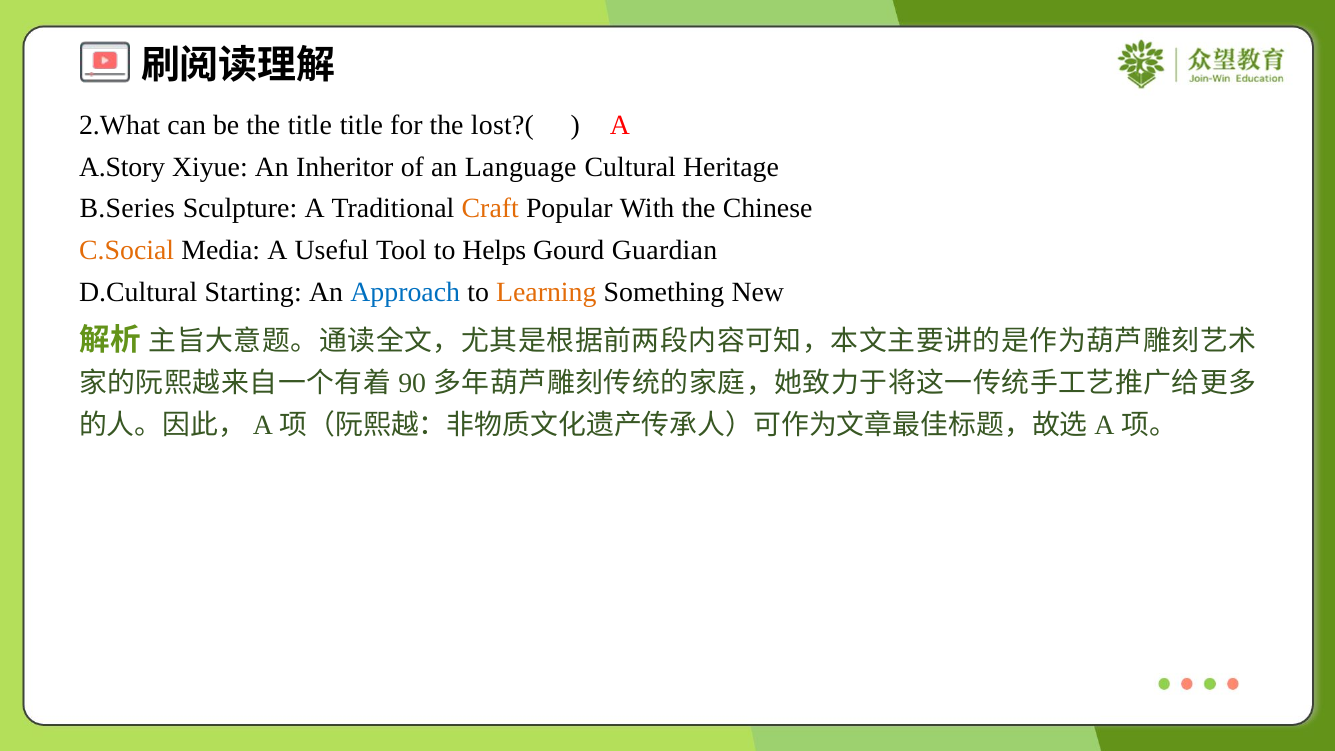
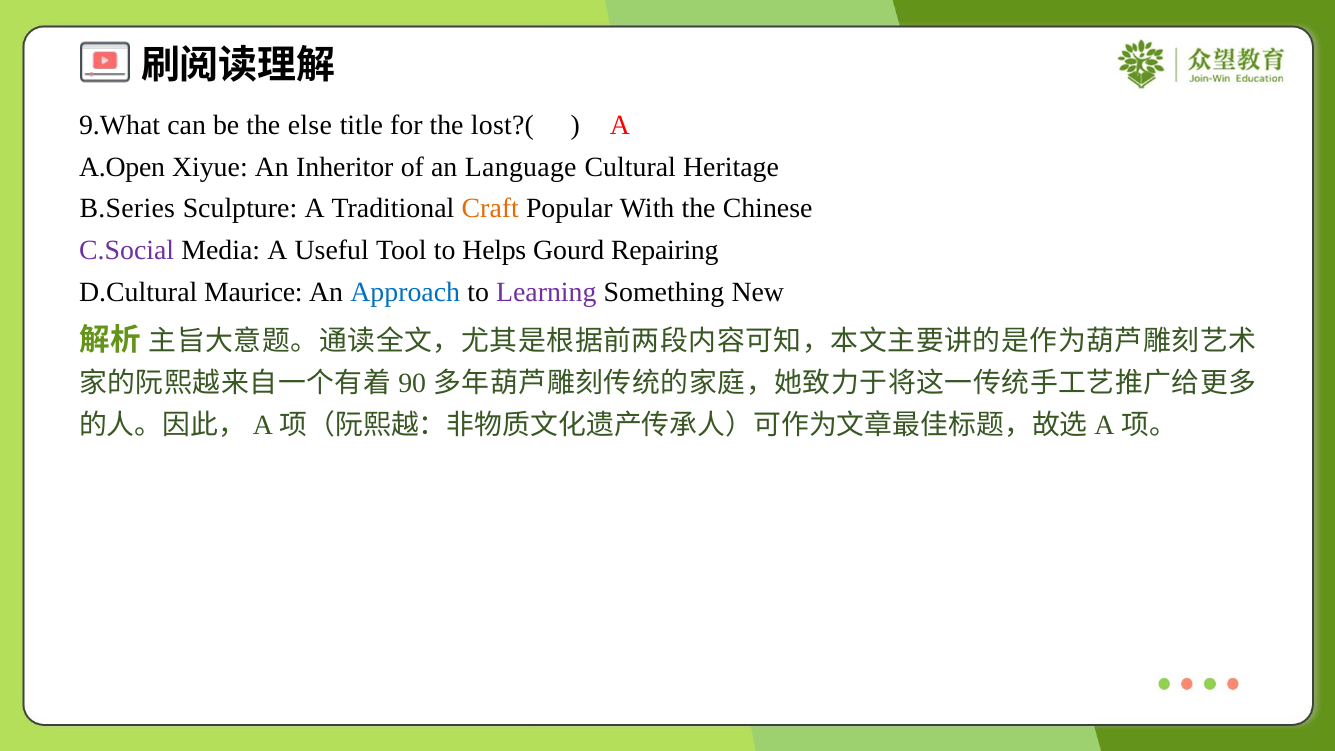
2.What: 2.What -> 9.What (120, 125)
the title: title -> else (310, 125)
A.Story: A.Story -> A.Open (122, 167)
C.Social colour: orange -> purple (127, 250)
Guardian: Guardian -> Repairing (665, 250)
Starting: Starting -> Maurice (253, 292)
Learning colour: orange -> purple (546, 292)
